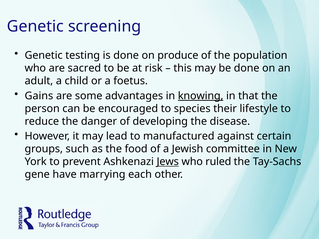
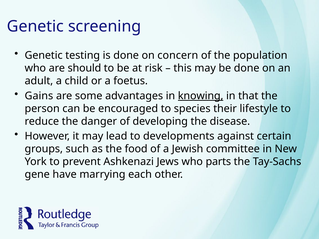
produce: produce -> concern (178, 55)
sacred: sacred -> should (84, 68)
manufactured: manufactured -> developments (179, 136)
Jews underline: present -> none (168, 162)
ruled: ruled -> parts (218, 162)
